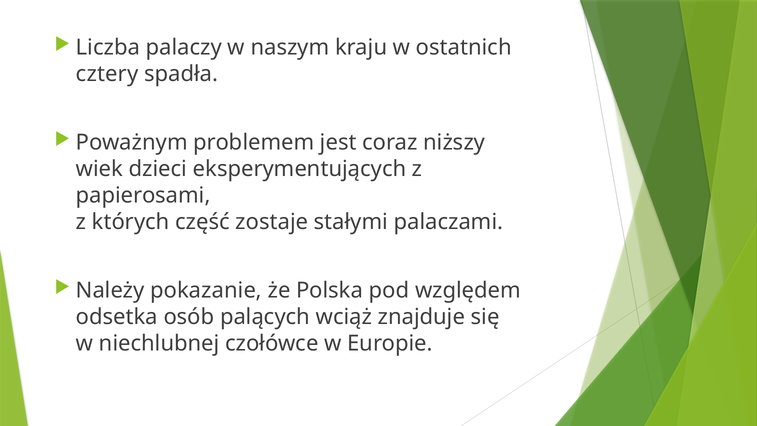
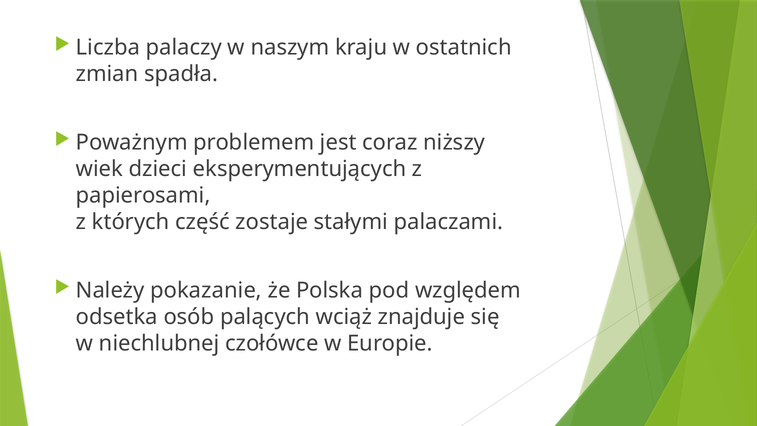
cztery: cztery -> zmian (107, 74)
